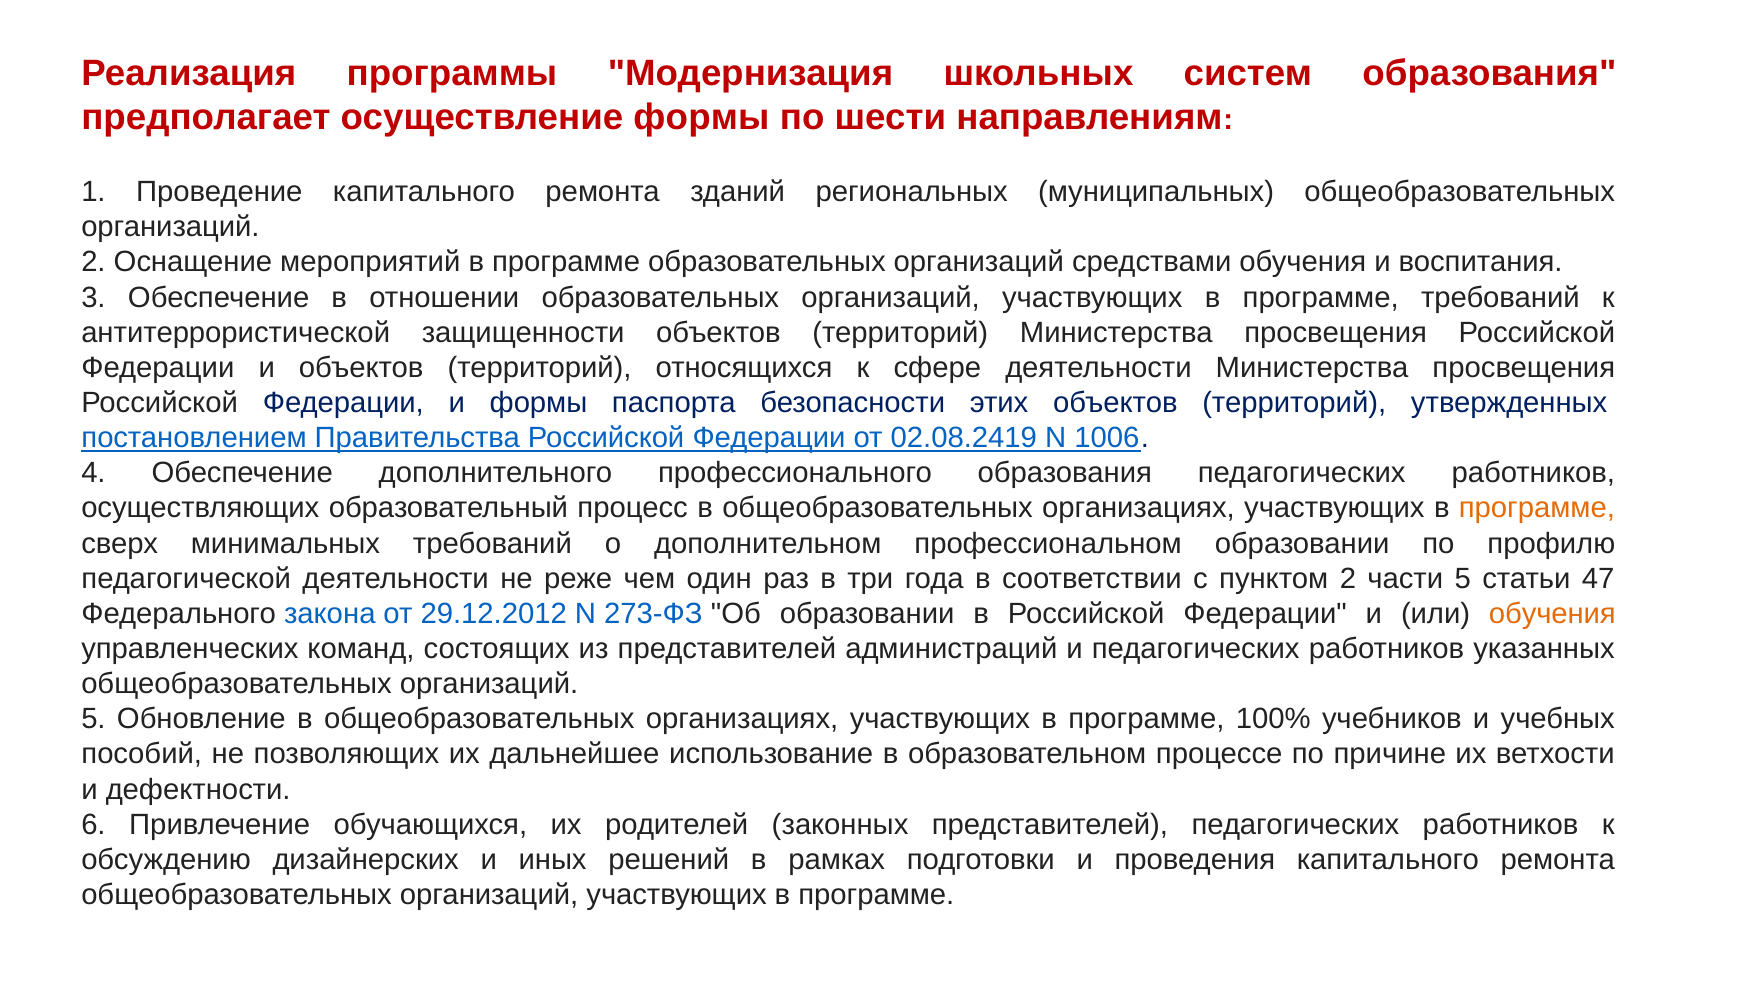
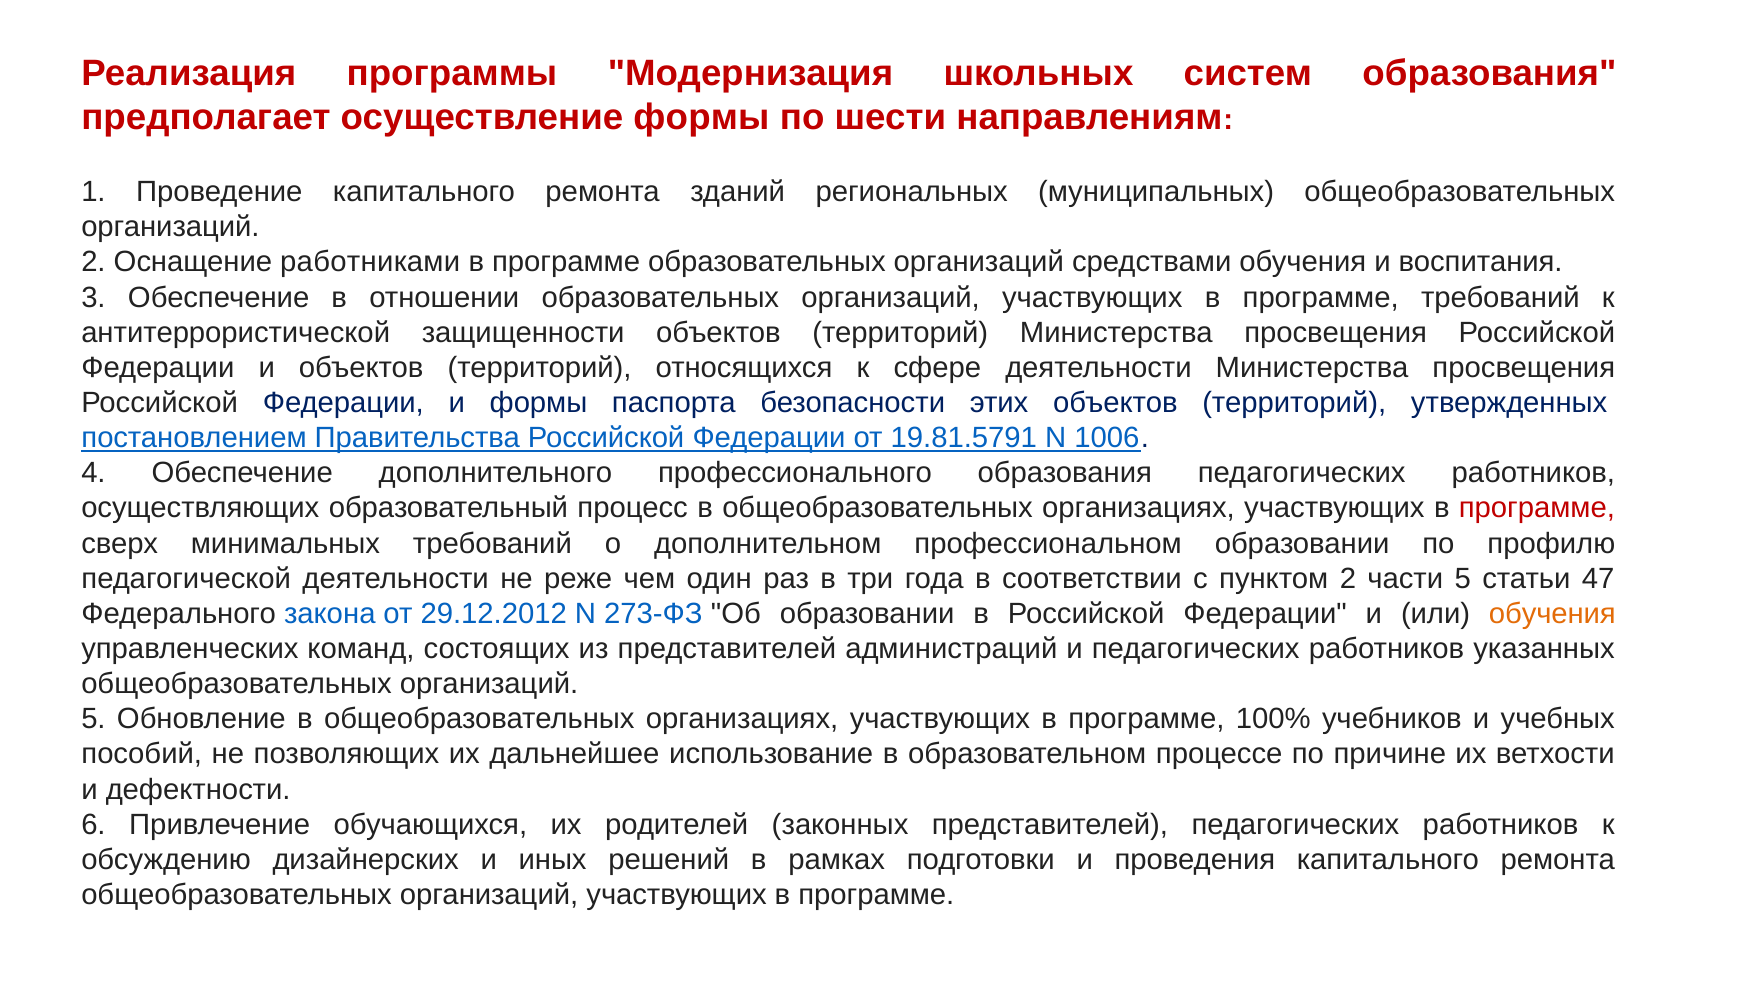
мероприятий: мероприятий -> работниками (370, 262)
02.08.2419: 02.08.2419 -> 19.81.5791 (964, 438)
программе colour: orange -> red (1537, 508)
